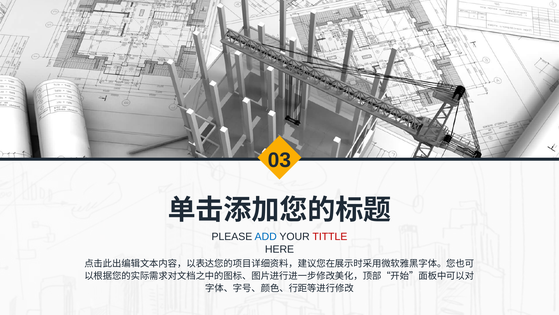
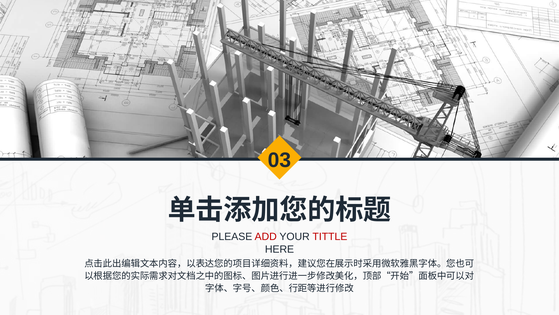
ADD colour: blue -> red (266, 236)
